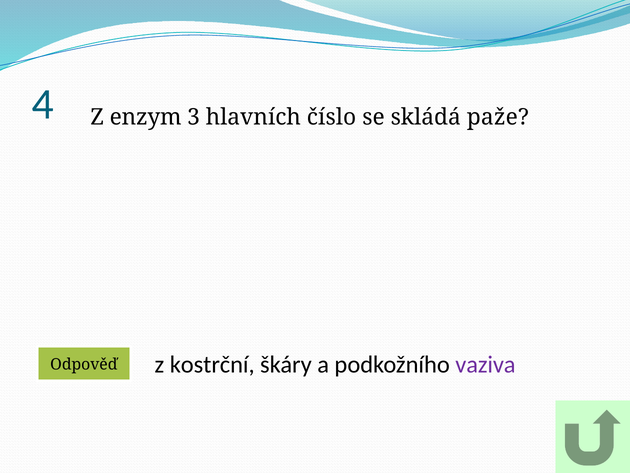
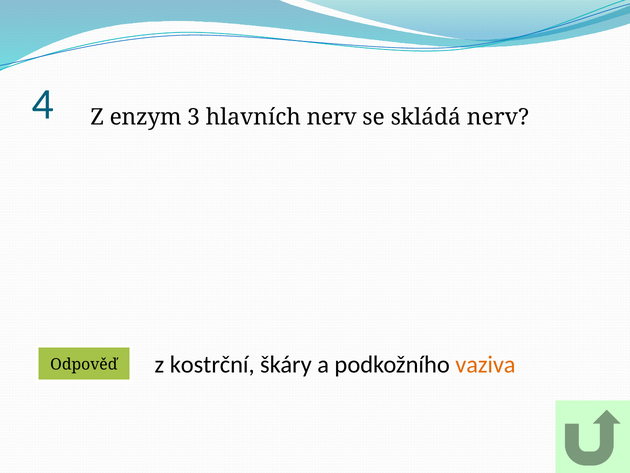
hlavních číslo: číslo -> nerv (332, 117)
skládá paže: paže -> nerv (498, 117)
vaziva colour: purple -> orange (485, 364)
